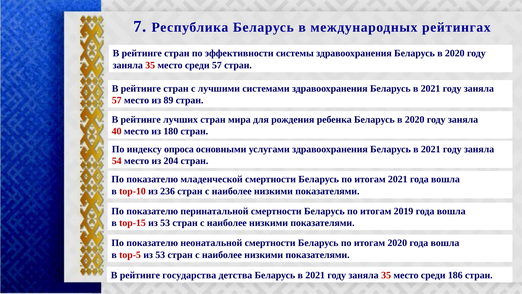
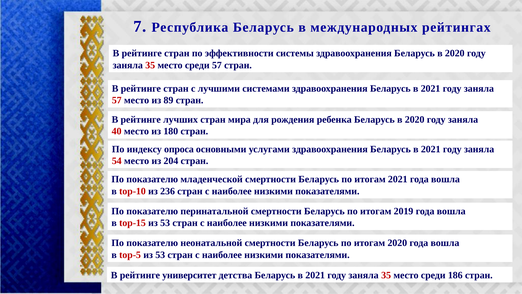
государства: государства -> университет (189, 275)
